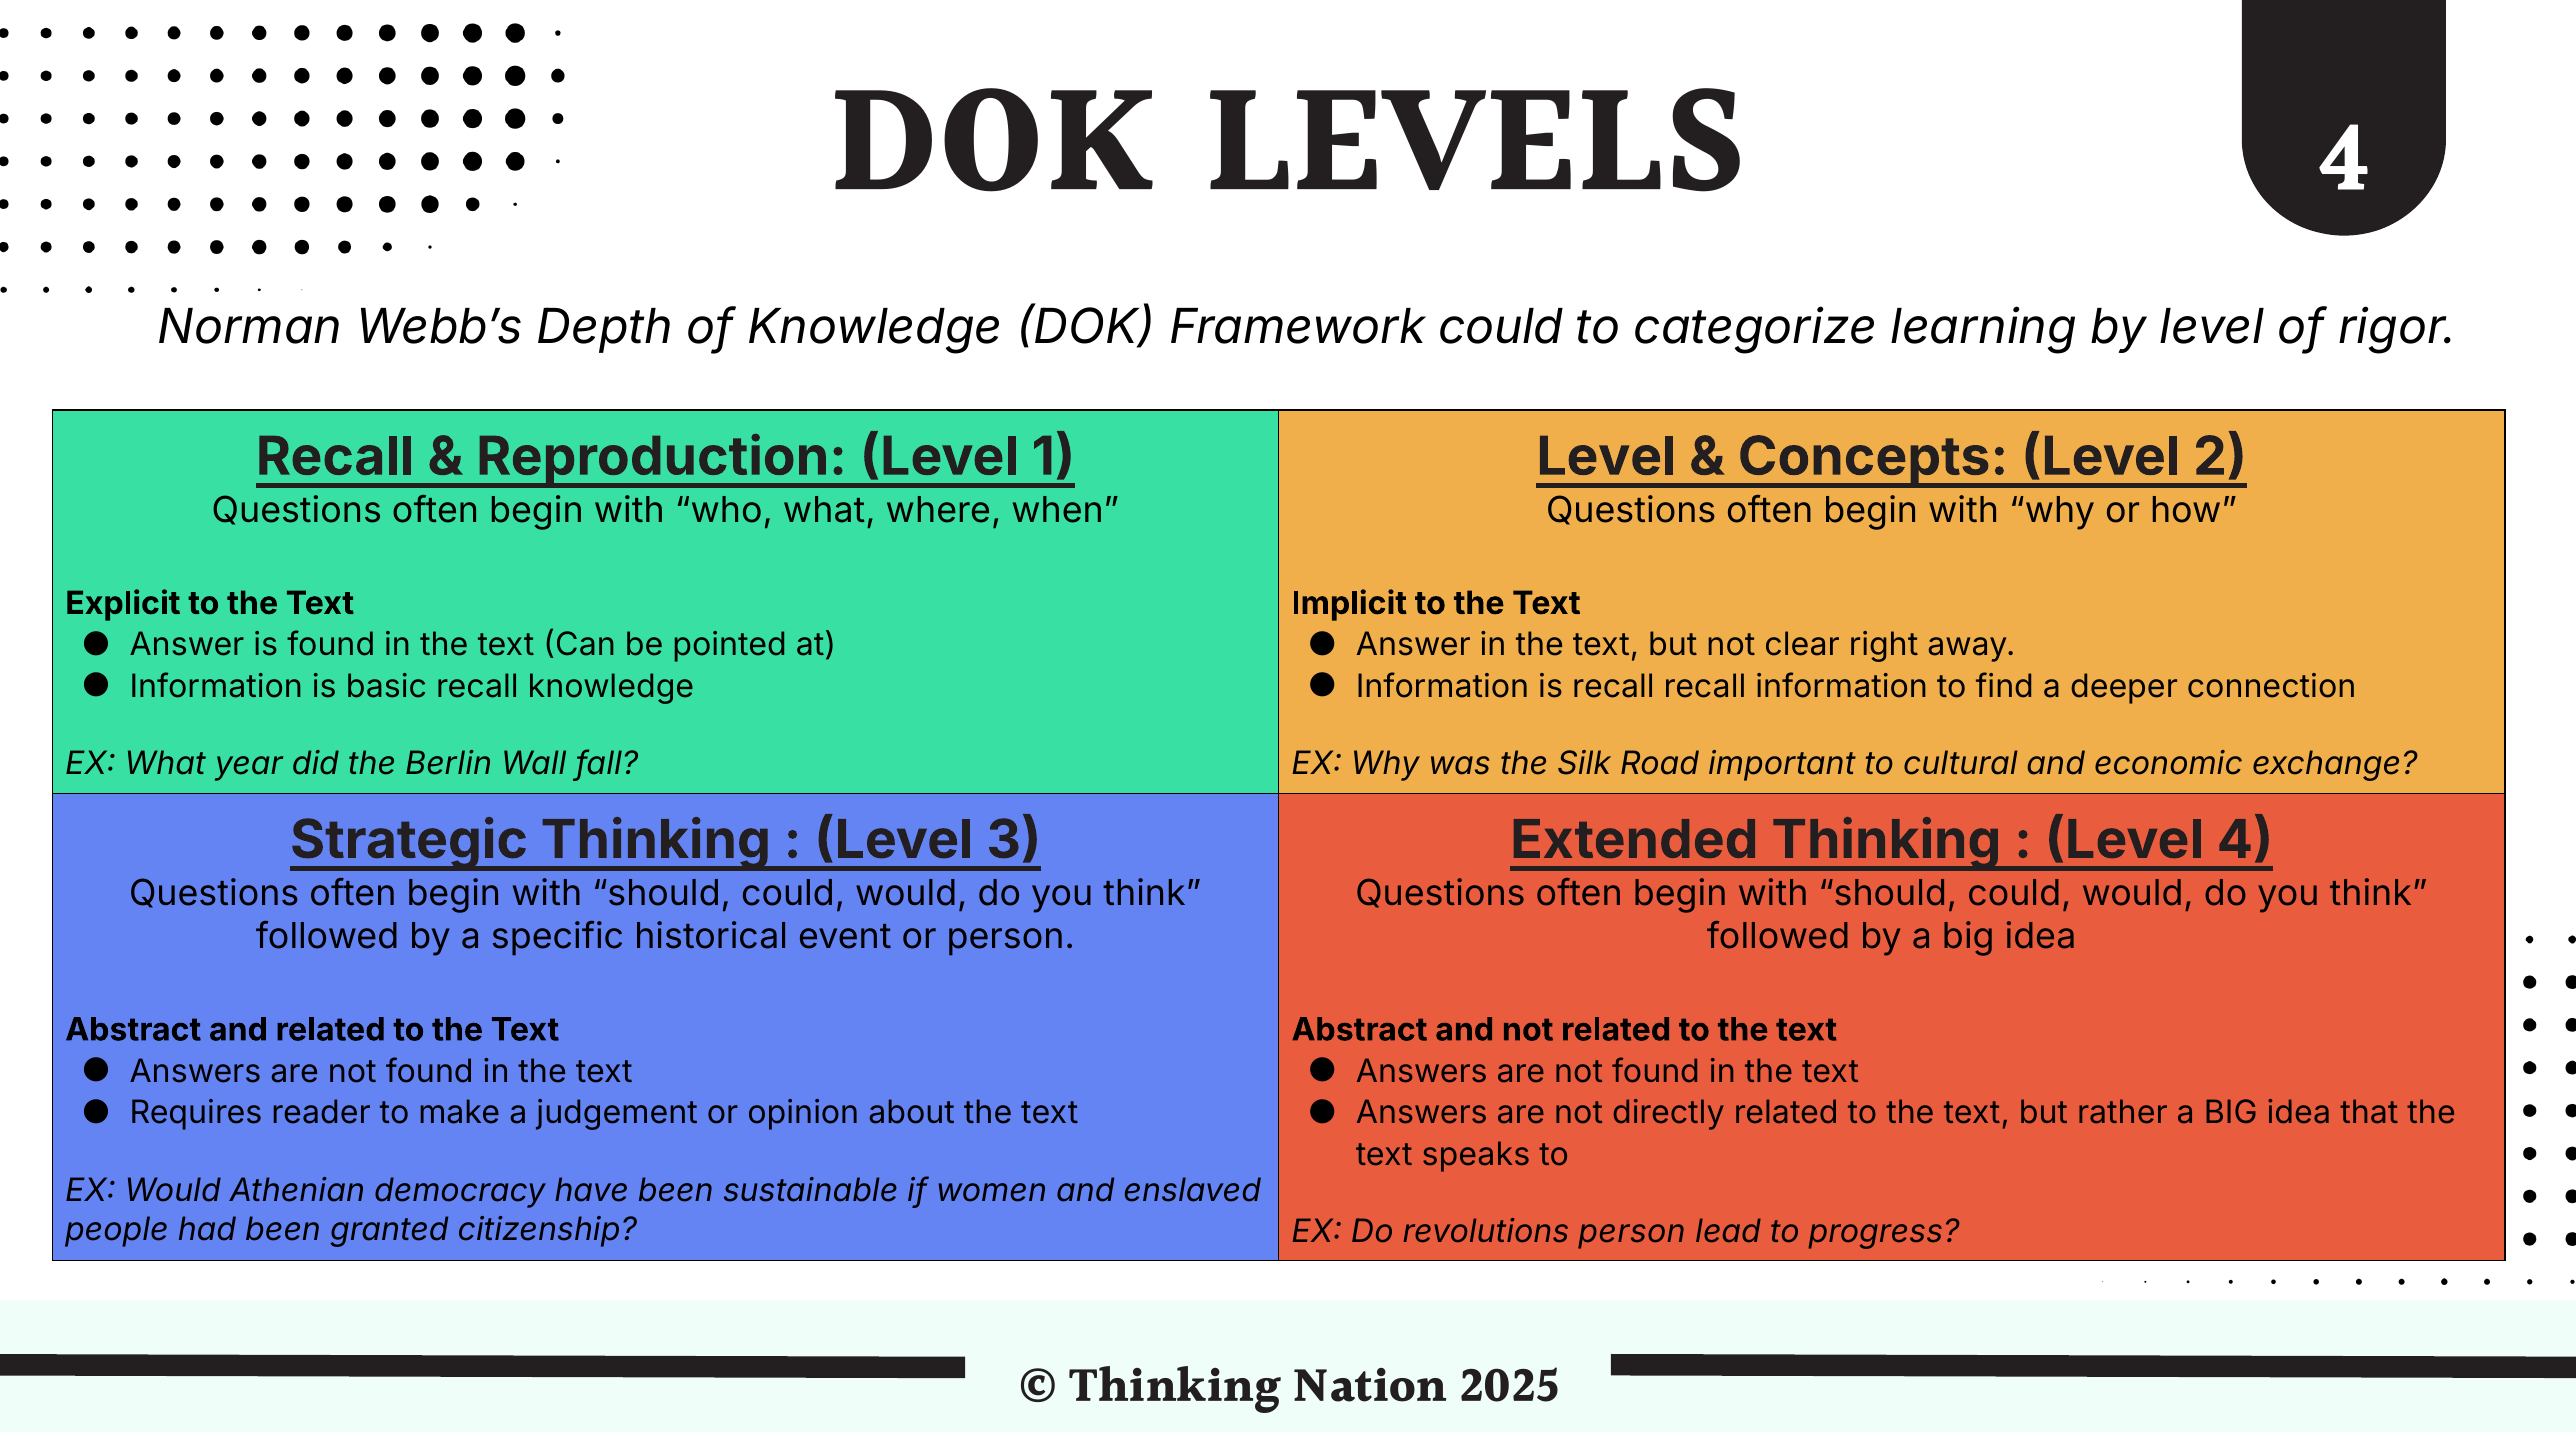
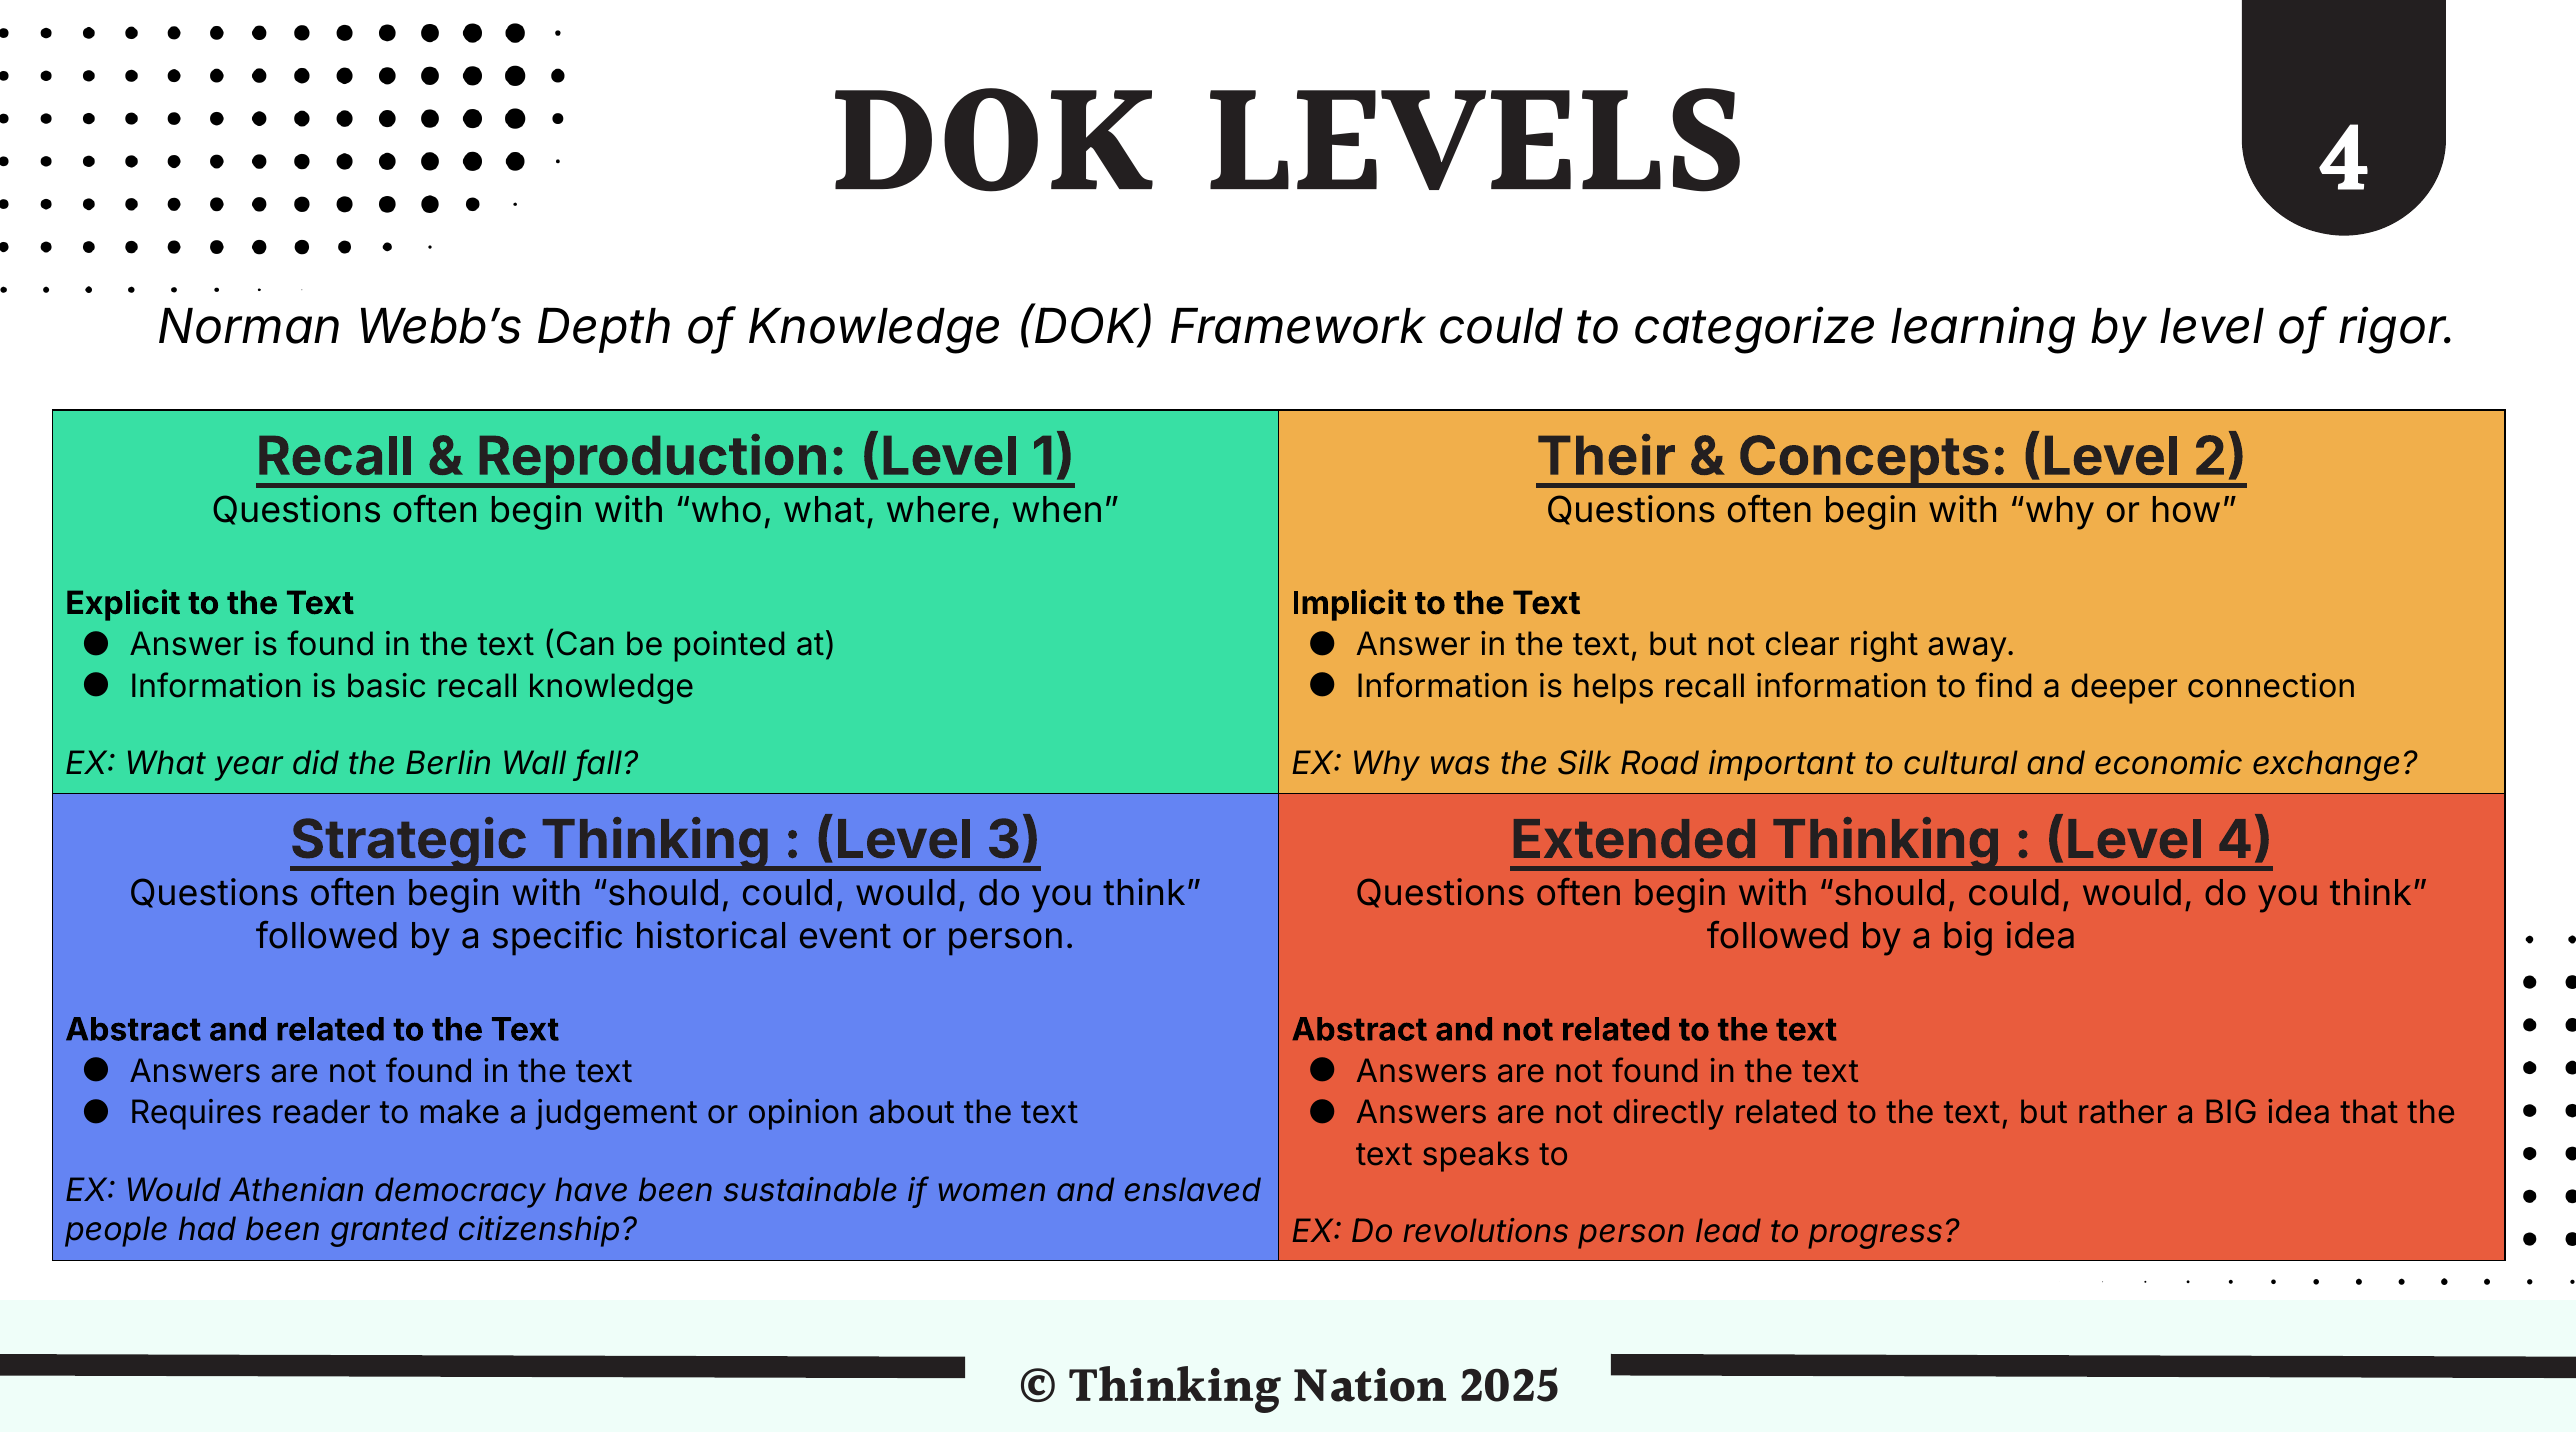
Level: Level -> Their (1606, 457)
is recall: recall -> helps (1613, 686)
